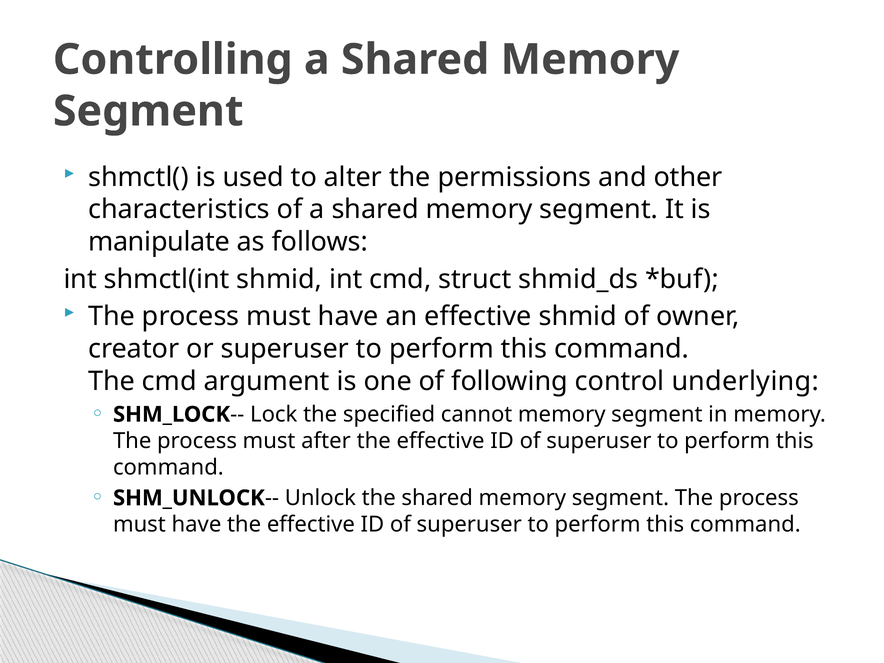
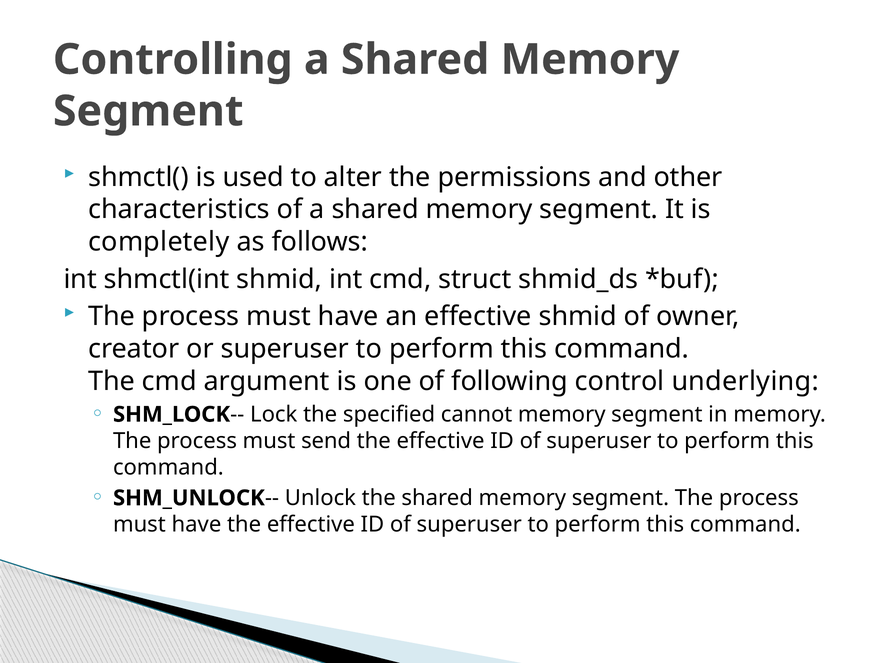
manipulate: manipulate -> completely (159, 242)
after: after -> send (326, 441)
